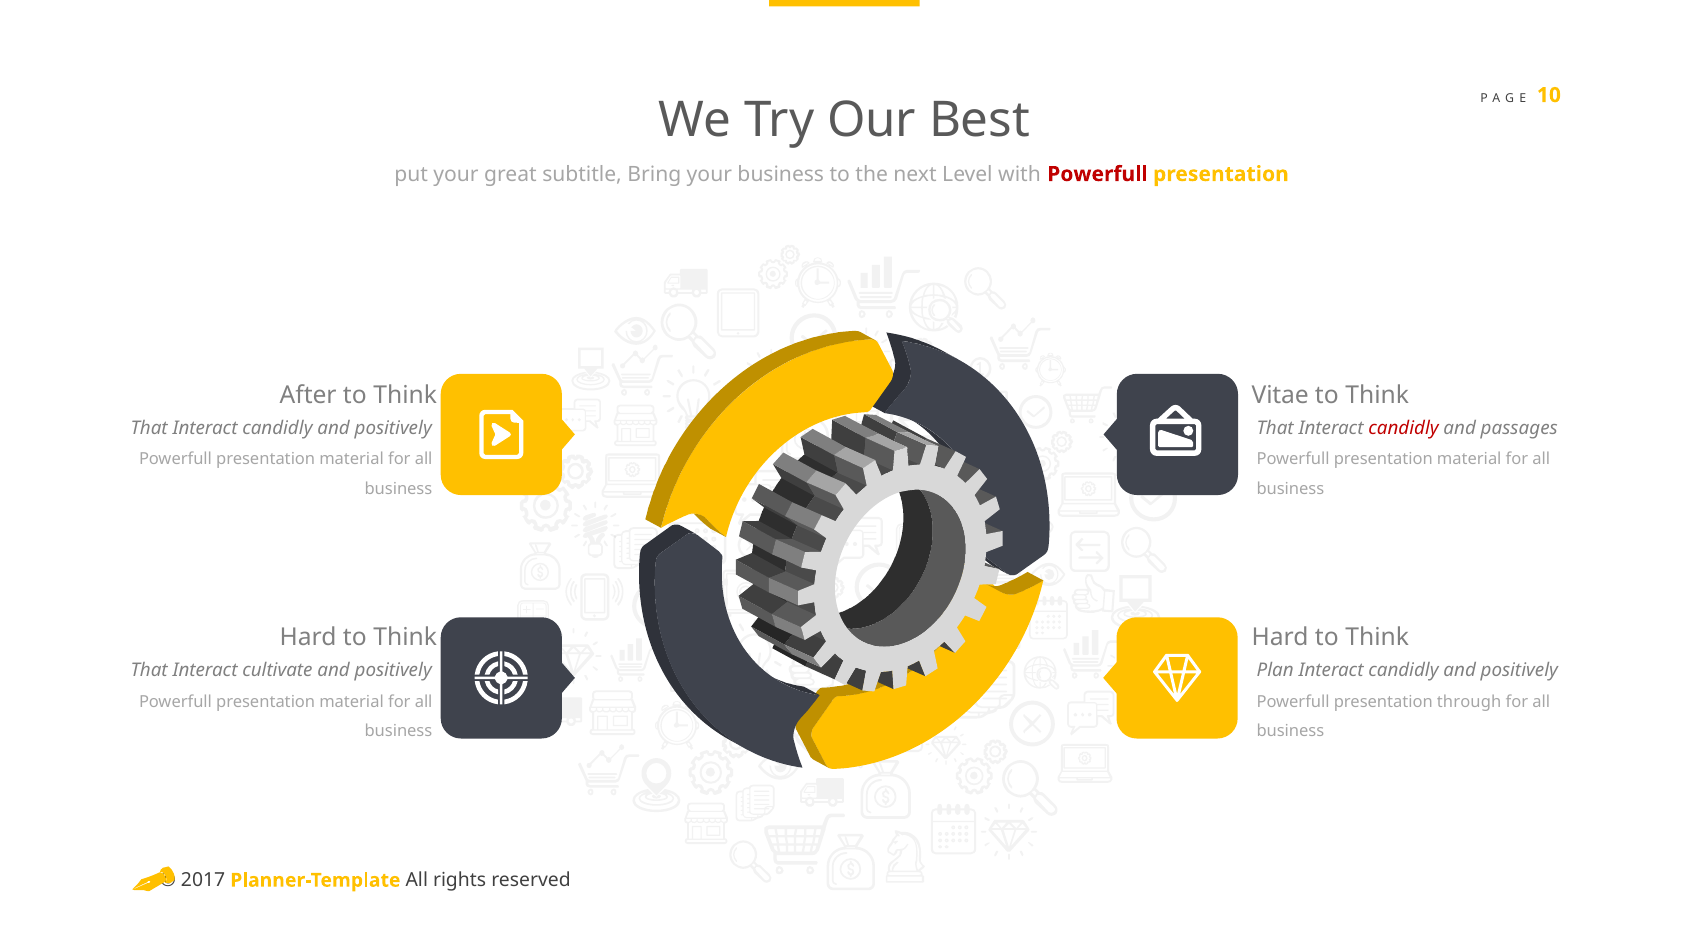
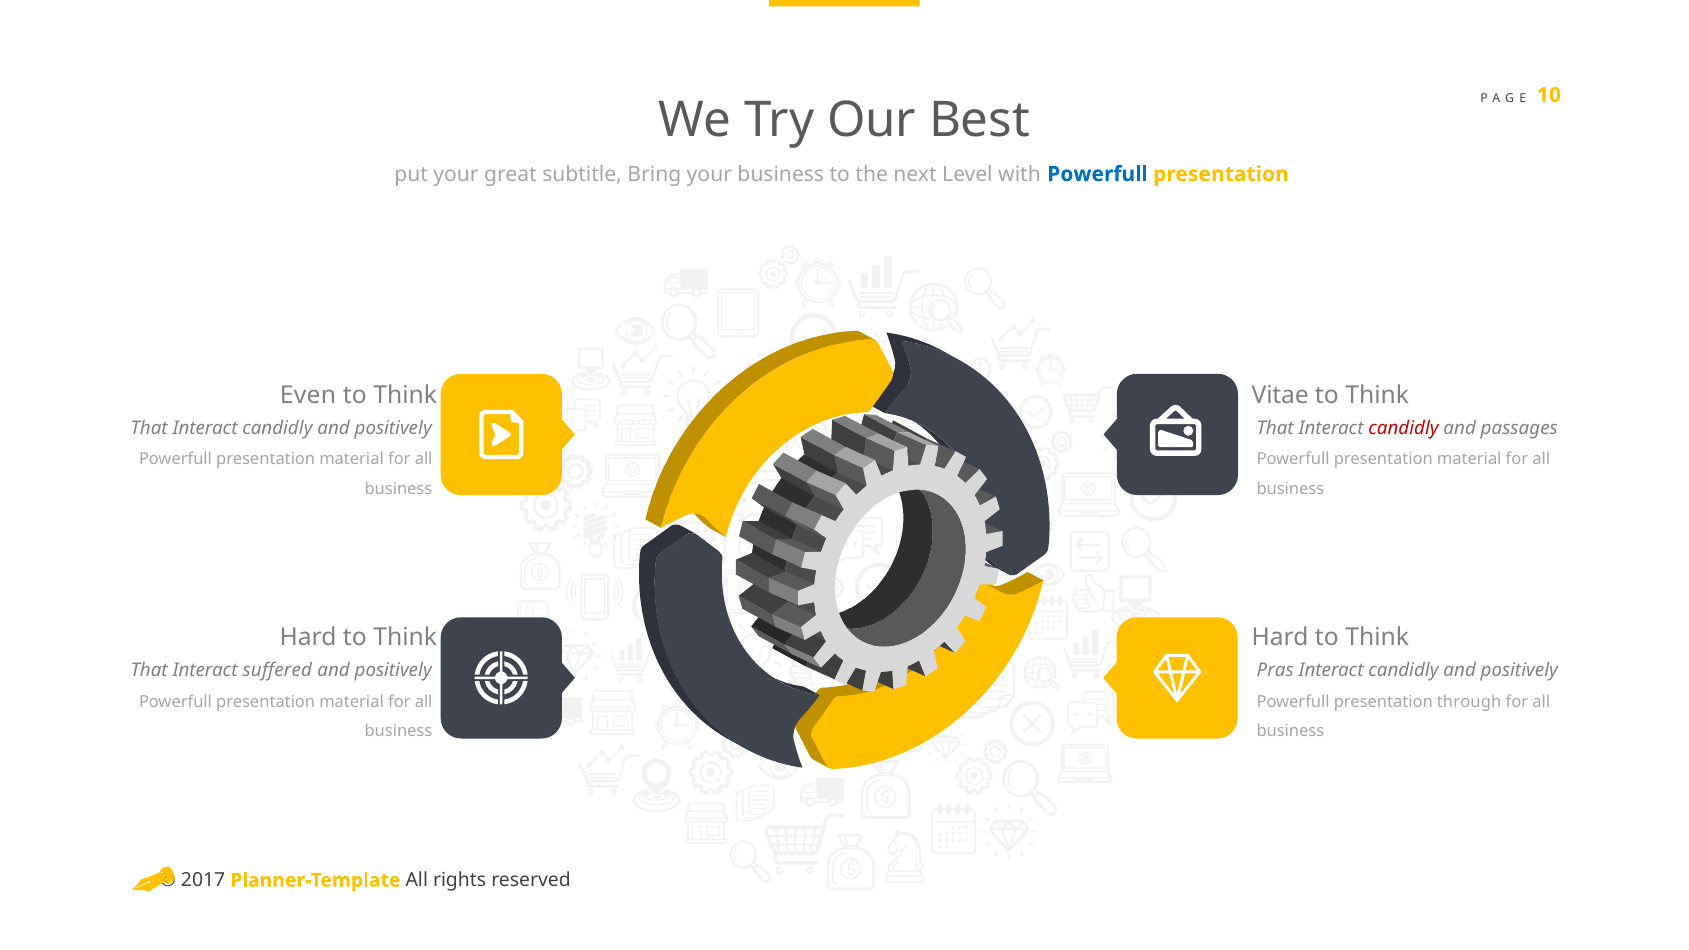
Powerfull colour: red -> blue (1097, 174)
After: After -> Even (308, 395)
cultivate: cultivate -> suffered (277, 671)
Plan: Plan -> Pras (1275, 671)
